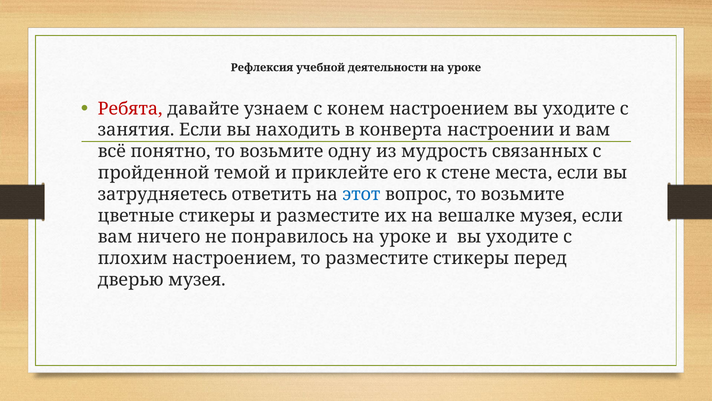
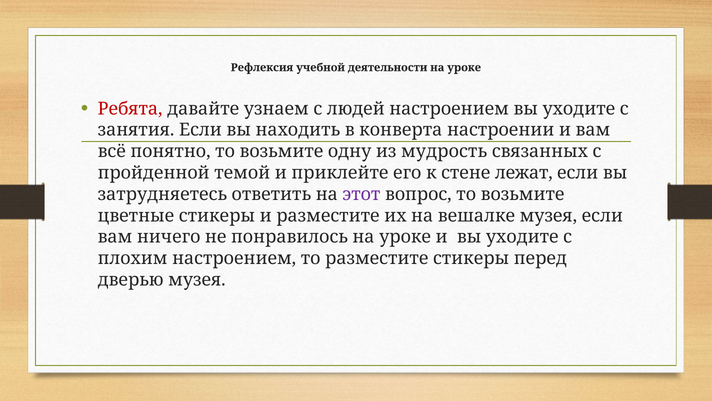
конем: конем -> людей (356, 109)
места: места -> лежат (524, 173)
этот colour: blue -> purple (361, 194)
